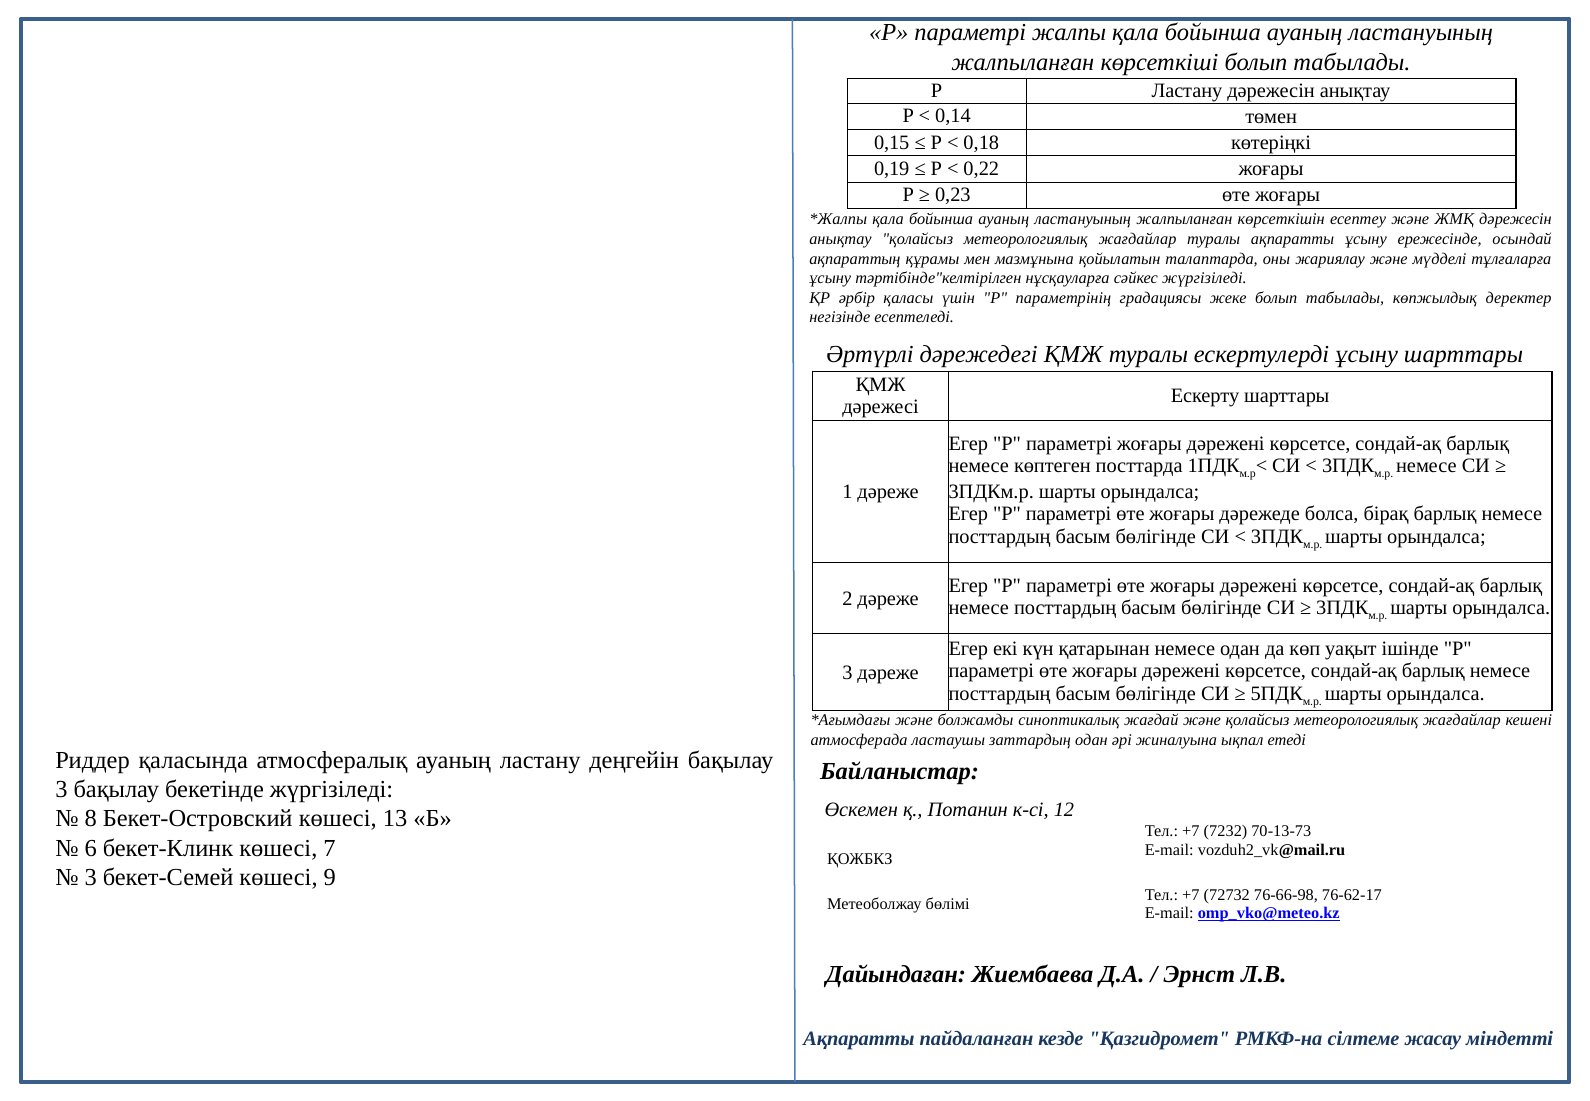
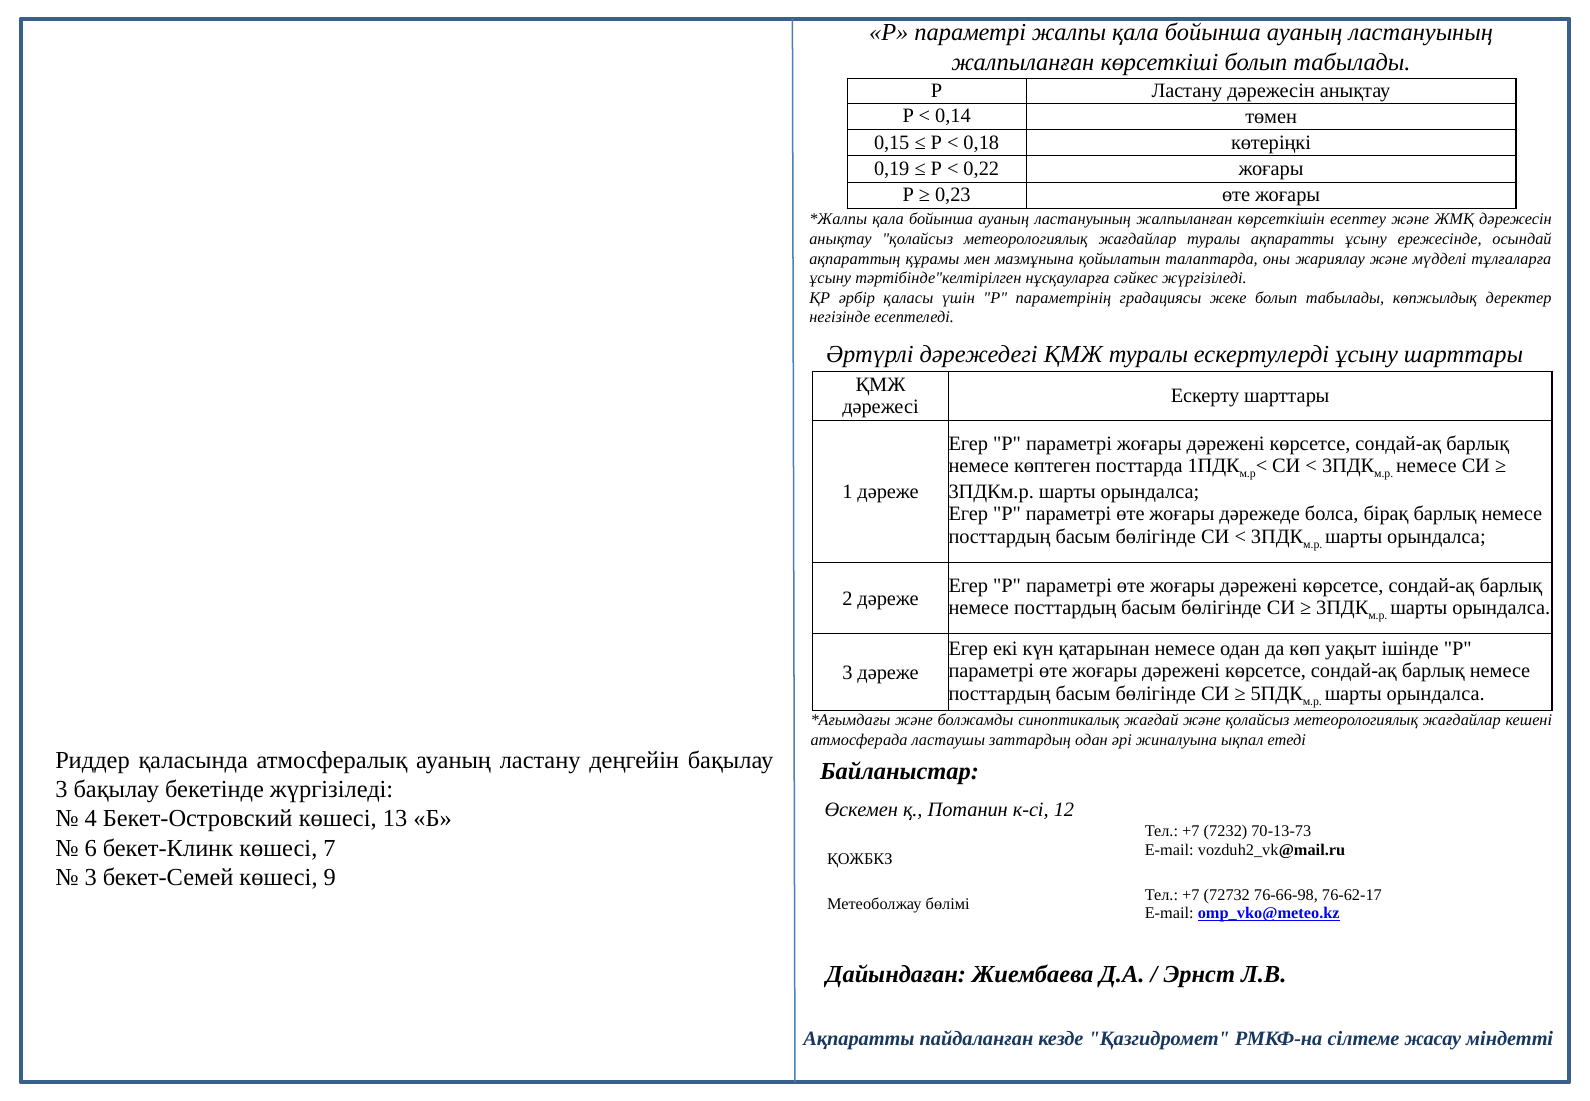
8: 8 -> 4 (91, 819)
